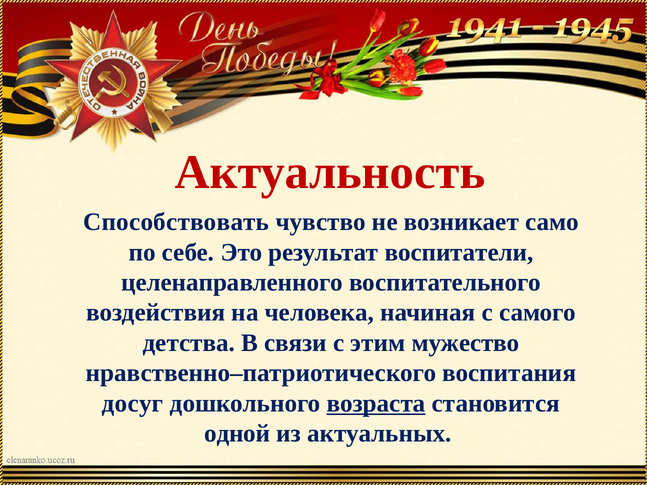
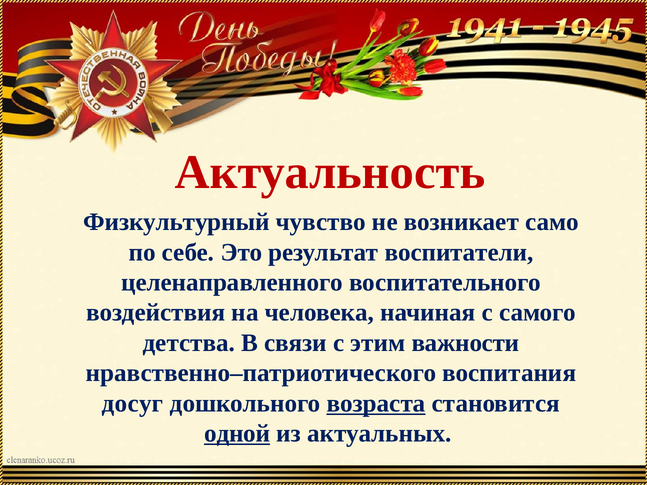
Способствовать: Способствовать -> Физкультурный (176, 222)
мужество: мужество -> важности (466, 343)
одной underline: none -> present (237, 434)
